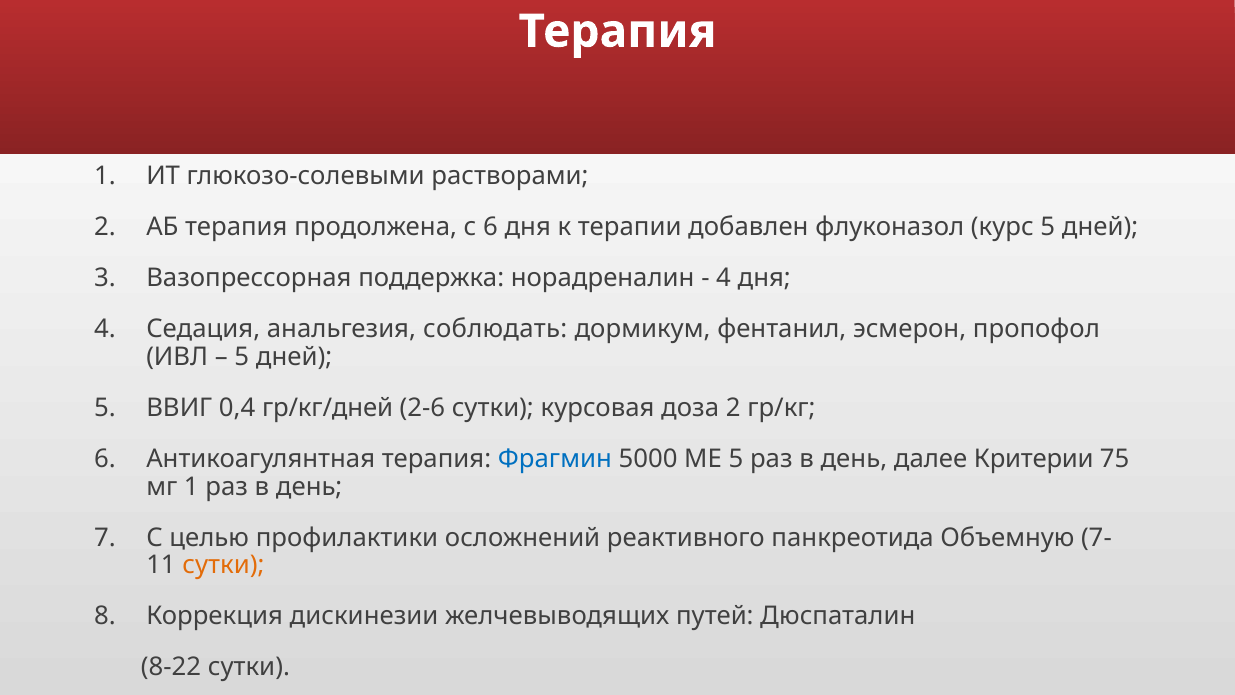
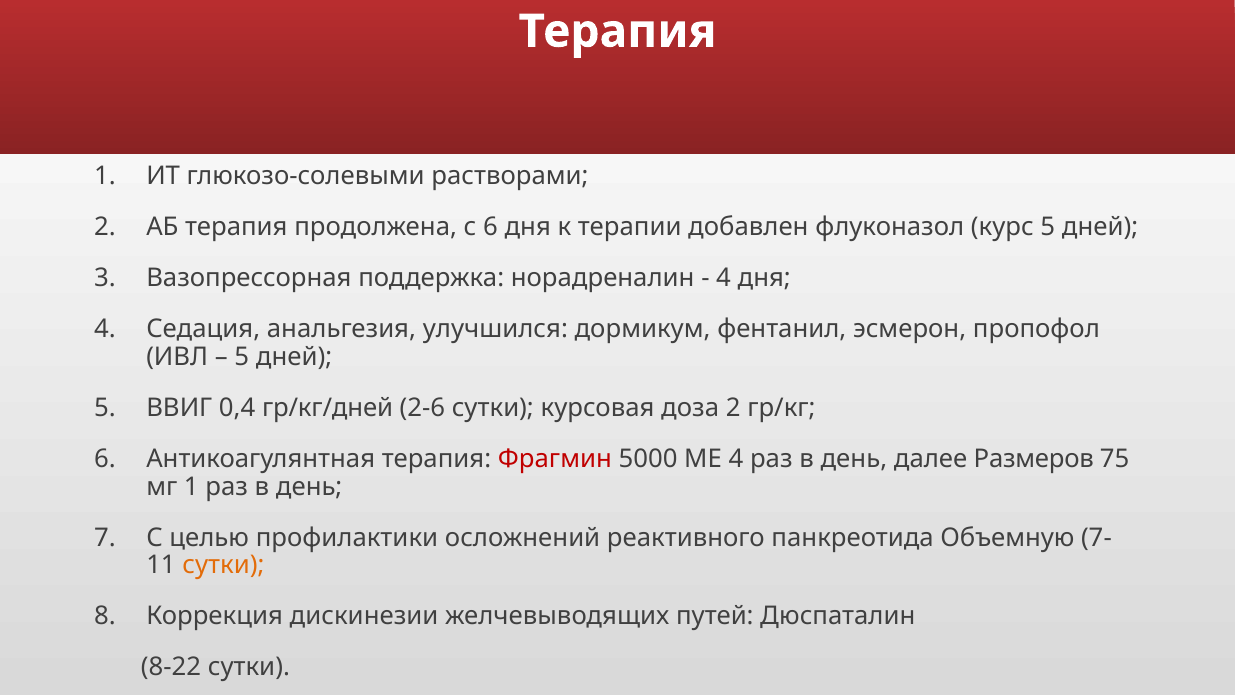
соблюдать: соблюдать -> улучшился (495, 329)
Фрагмин colour: blue -> red (555, 459)
МЕ 5: 5 -> 4 (736, 459)
Критерии: Критерии -> Размеров (1034, 459)
